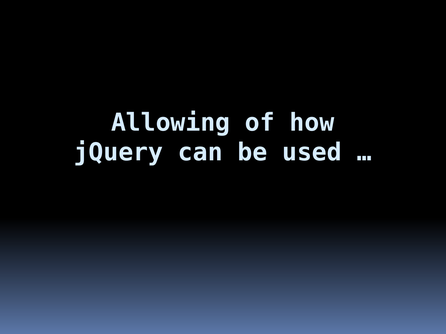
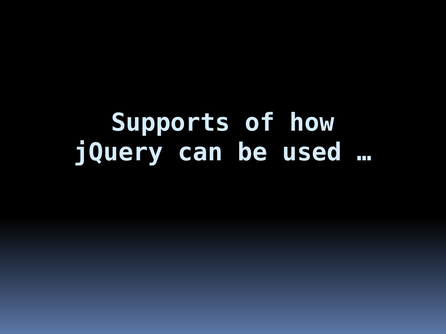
Allowing: Allowing -> Supports (171, 123)
